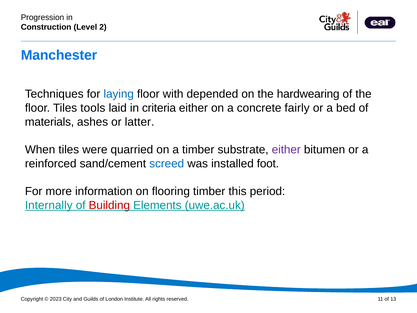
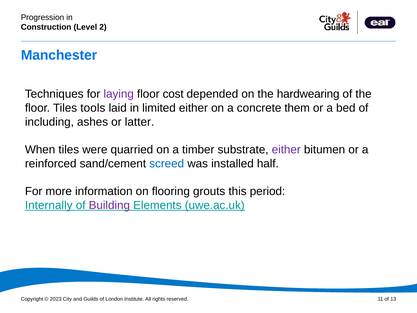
laying colour: blue -> purple (119, 94)
with: with -> cost (173, 94)
criteria: criteria -> limited (159, 108)
fairly: fairly -> them (297, 108)
materials: materials -> including (49, 122)
foot: foot -> half (268, 163)
flooring timber: timber -> grouts (209, 191)
Building colour: red -> purple (109, 205)
